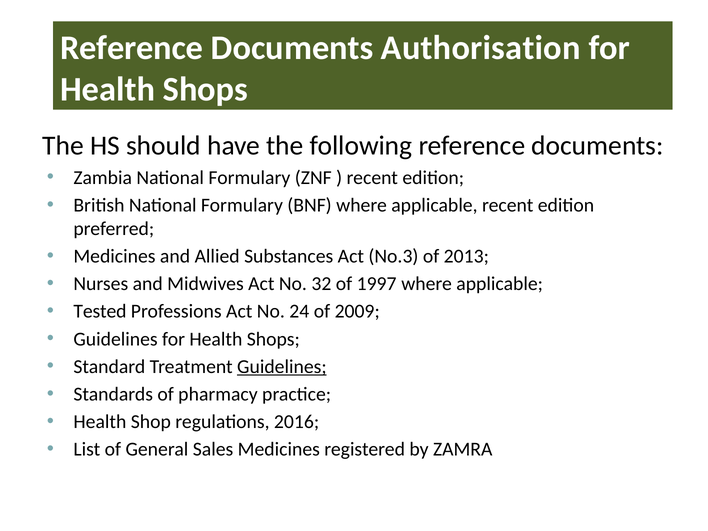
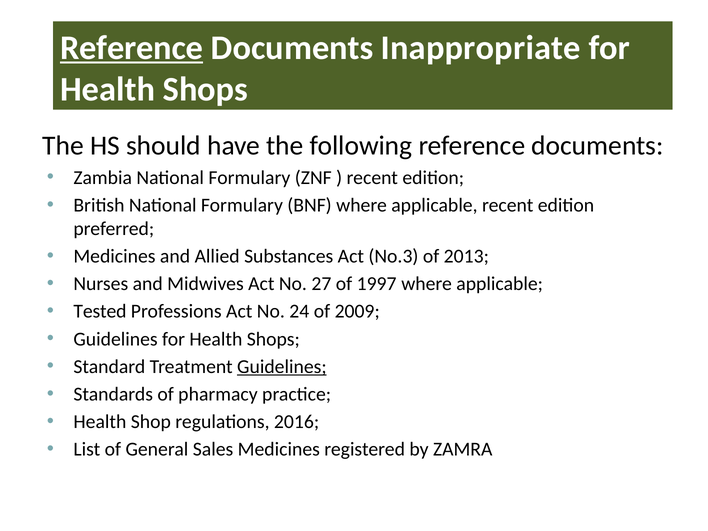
Reference underline: none -> present (132, 48)
Authorisation: Authorisation -> Inappropriate (481, 48)
32: 32 -> 27 (321, 284)
